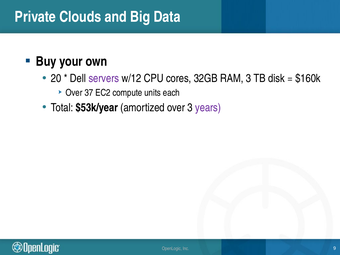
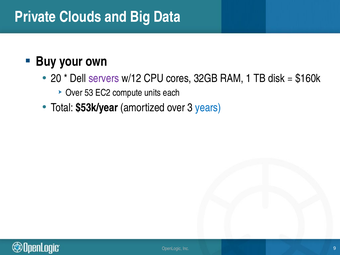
RAM 3: 3 -> 1 (249, 78)
37: 37 -> 53 (89, 93)
years colour: purple -> blue (208, 108)
